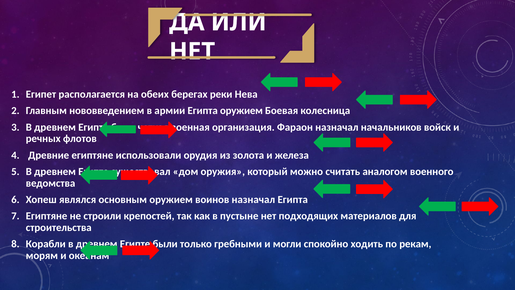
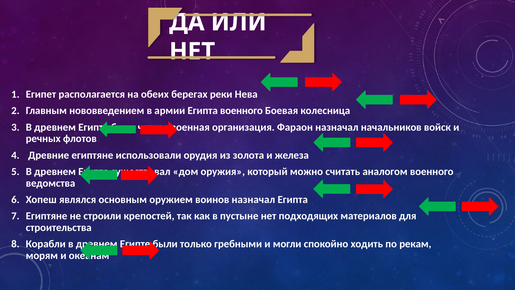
Египта оружием: оружием -> военного (241, 111)
